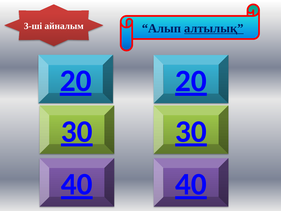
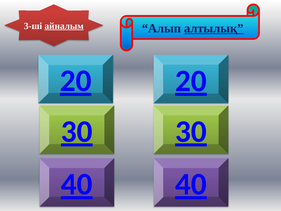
айналым underline: none -> present (64, 26)
